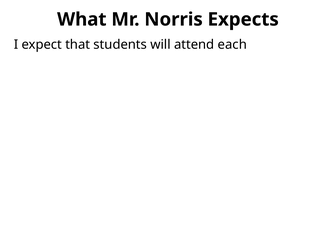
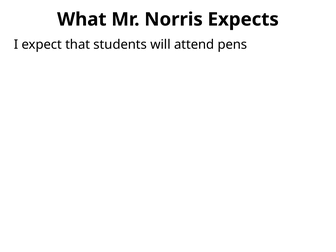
each: each -> pens (232, 45)
